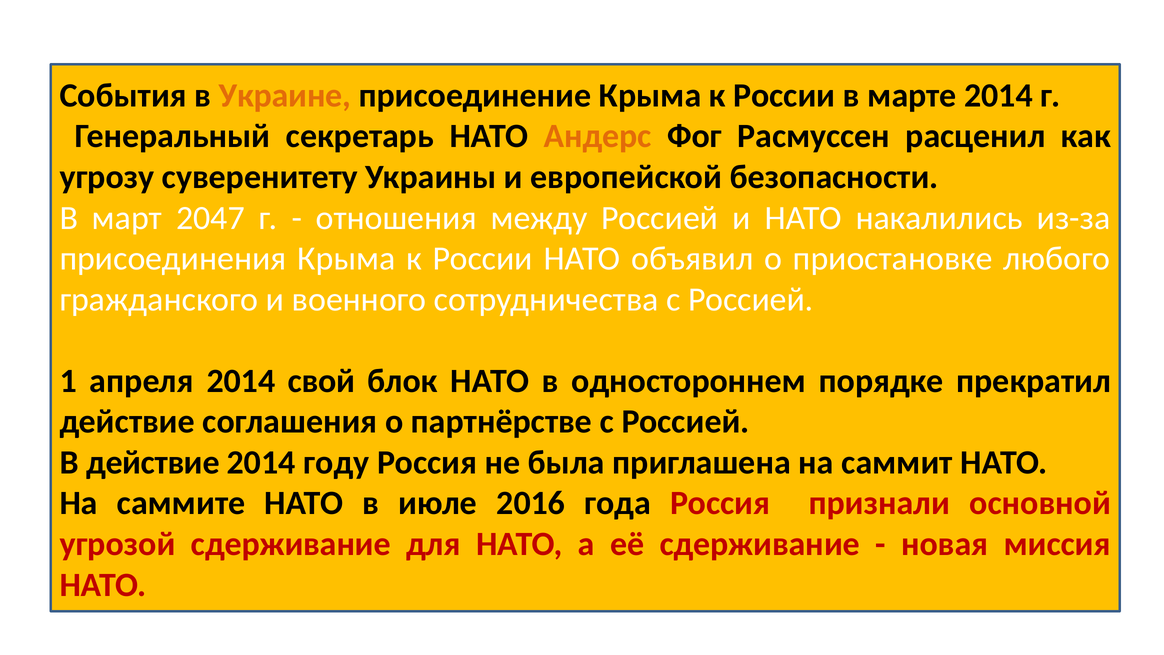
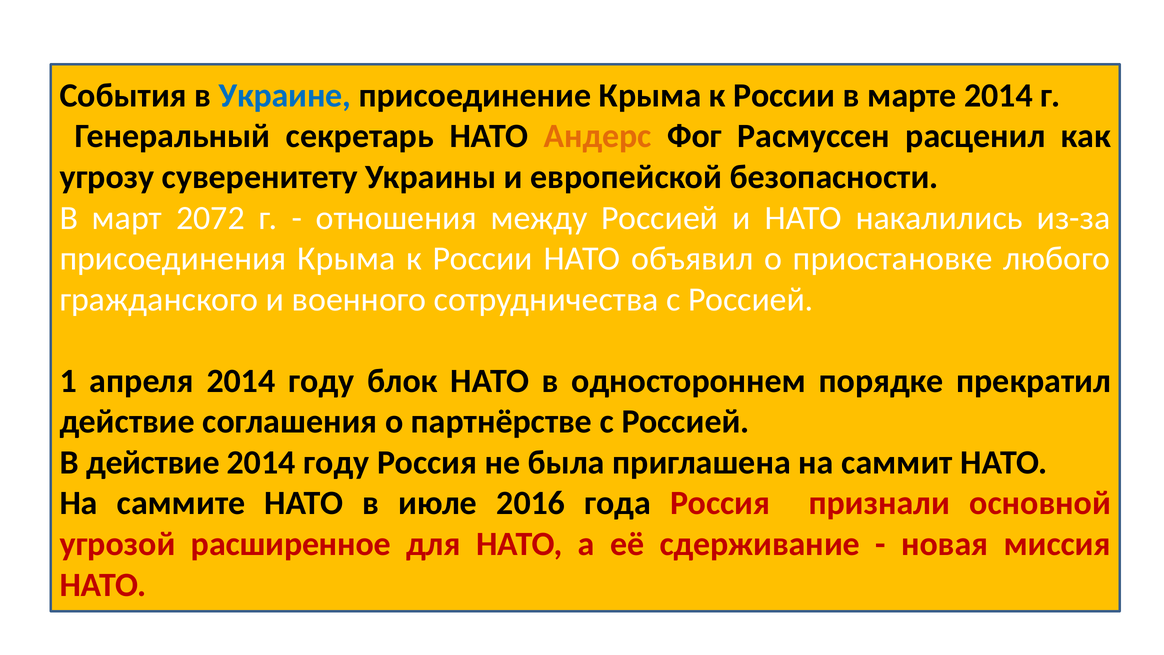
Украине colour: orange -> blue (285, 95)
2047: 2047 -> 2072 (210, 218)
апреля 2014 свой: свой -> году (321, 381)
угрозой сдерживание: сдерживание -> расширенное (291, 544)
